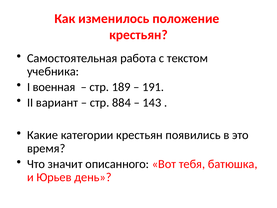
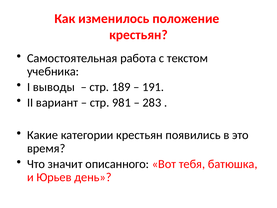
военная: военная -> выводы (54, 87)
884: 884 -> 981 (121, 102)
143: 143 -> 283 (152, 102)
